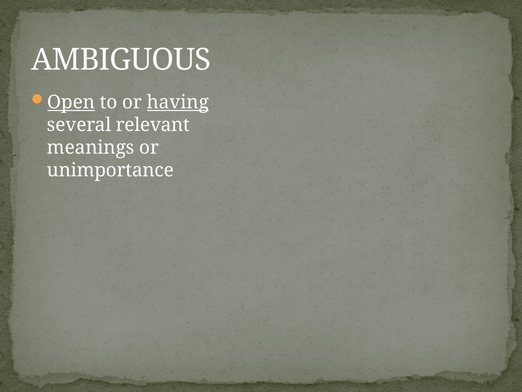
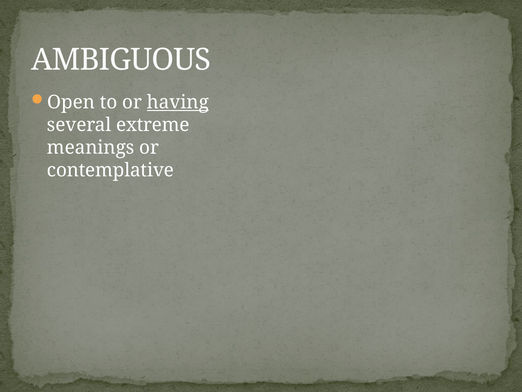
Open underline: present -> none (71, 102)
relevant: relevant -> extreme (153, 125)
unimportance: unimportance -> contemplative (110, 170)
